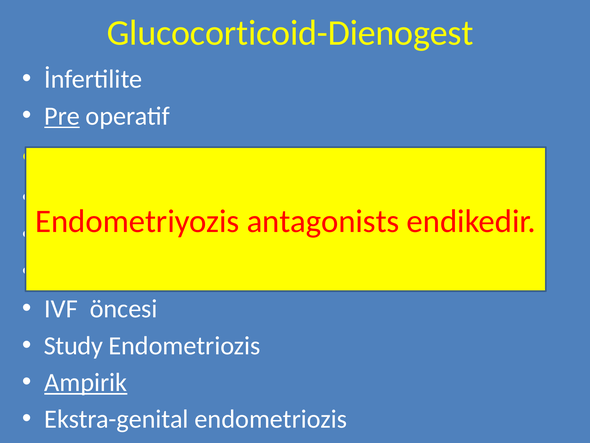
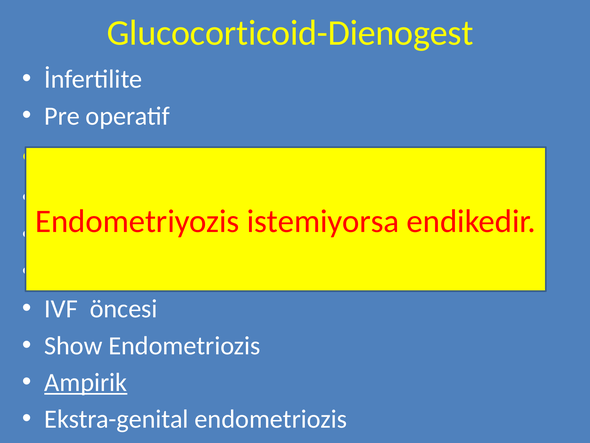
Pre underline: present -> none (62, 116)
antagonists: antagonists -> istemiyorsa (323, 221)
Study: Study -> Show (73, 345)
